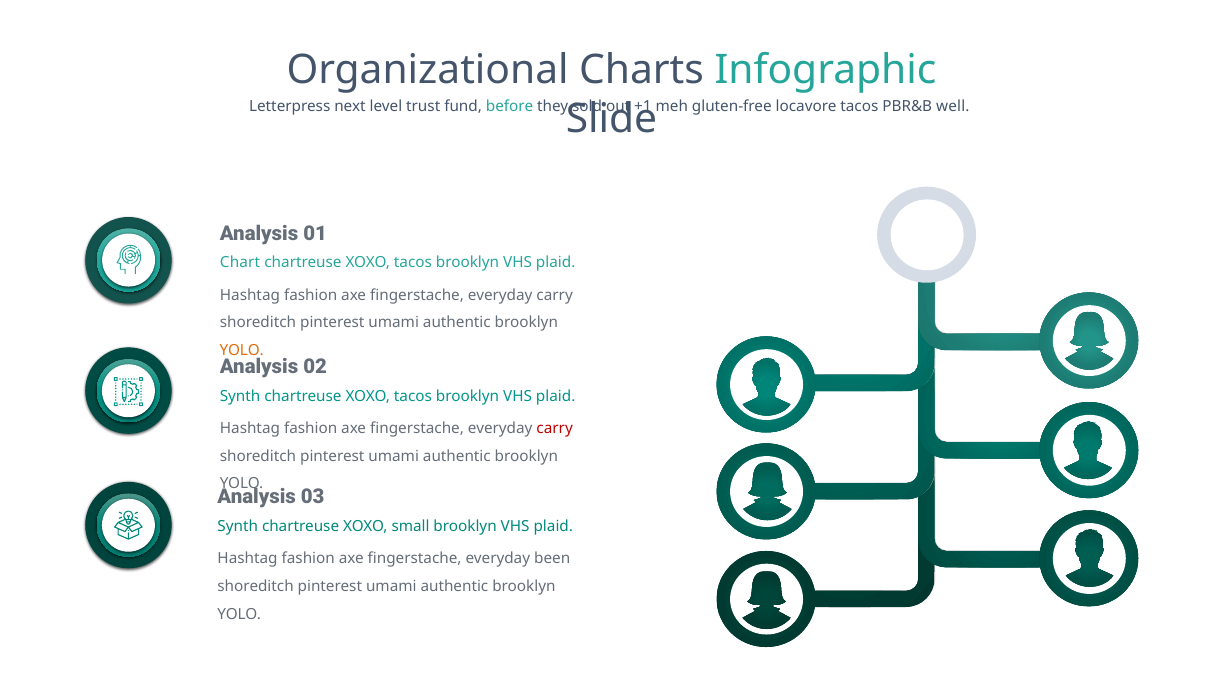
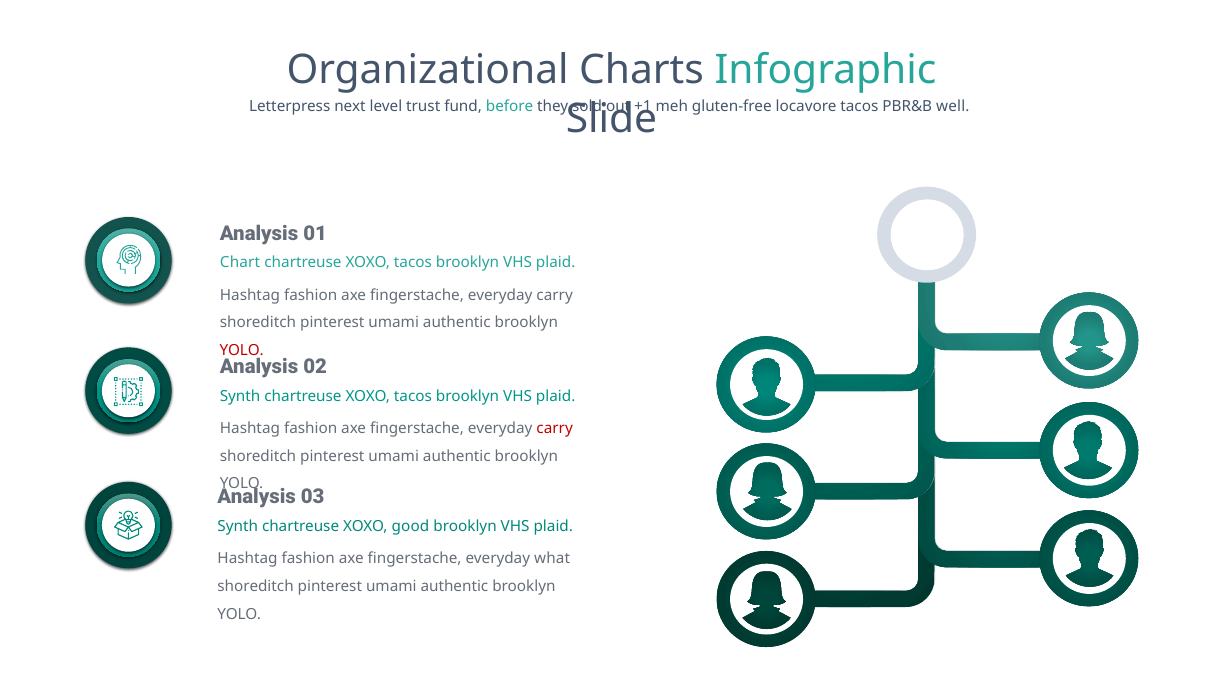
YOLO colour: orange -> red (242, 350)
small: small -> good (410, 527)
been: been -> what (552, 559)
